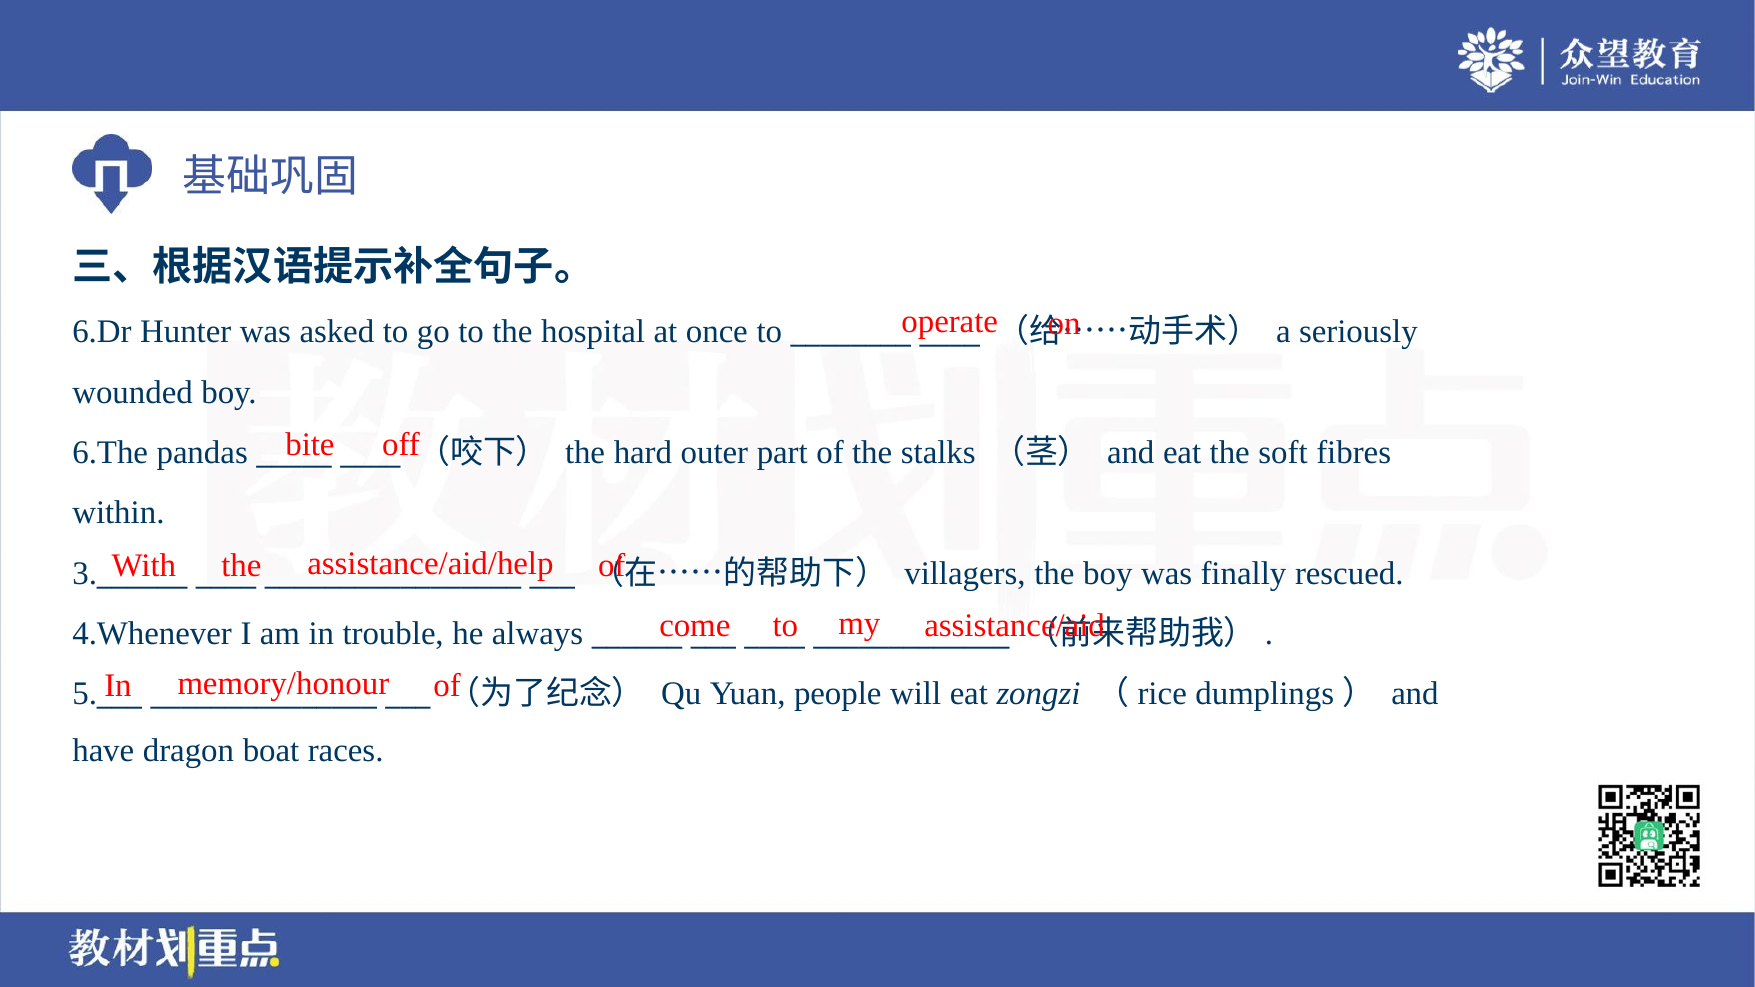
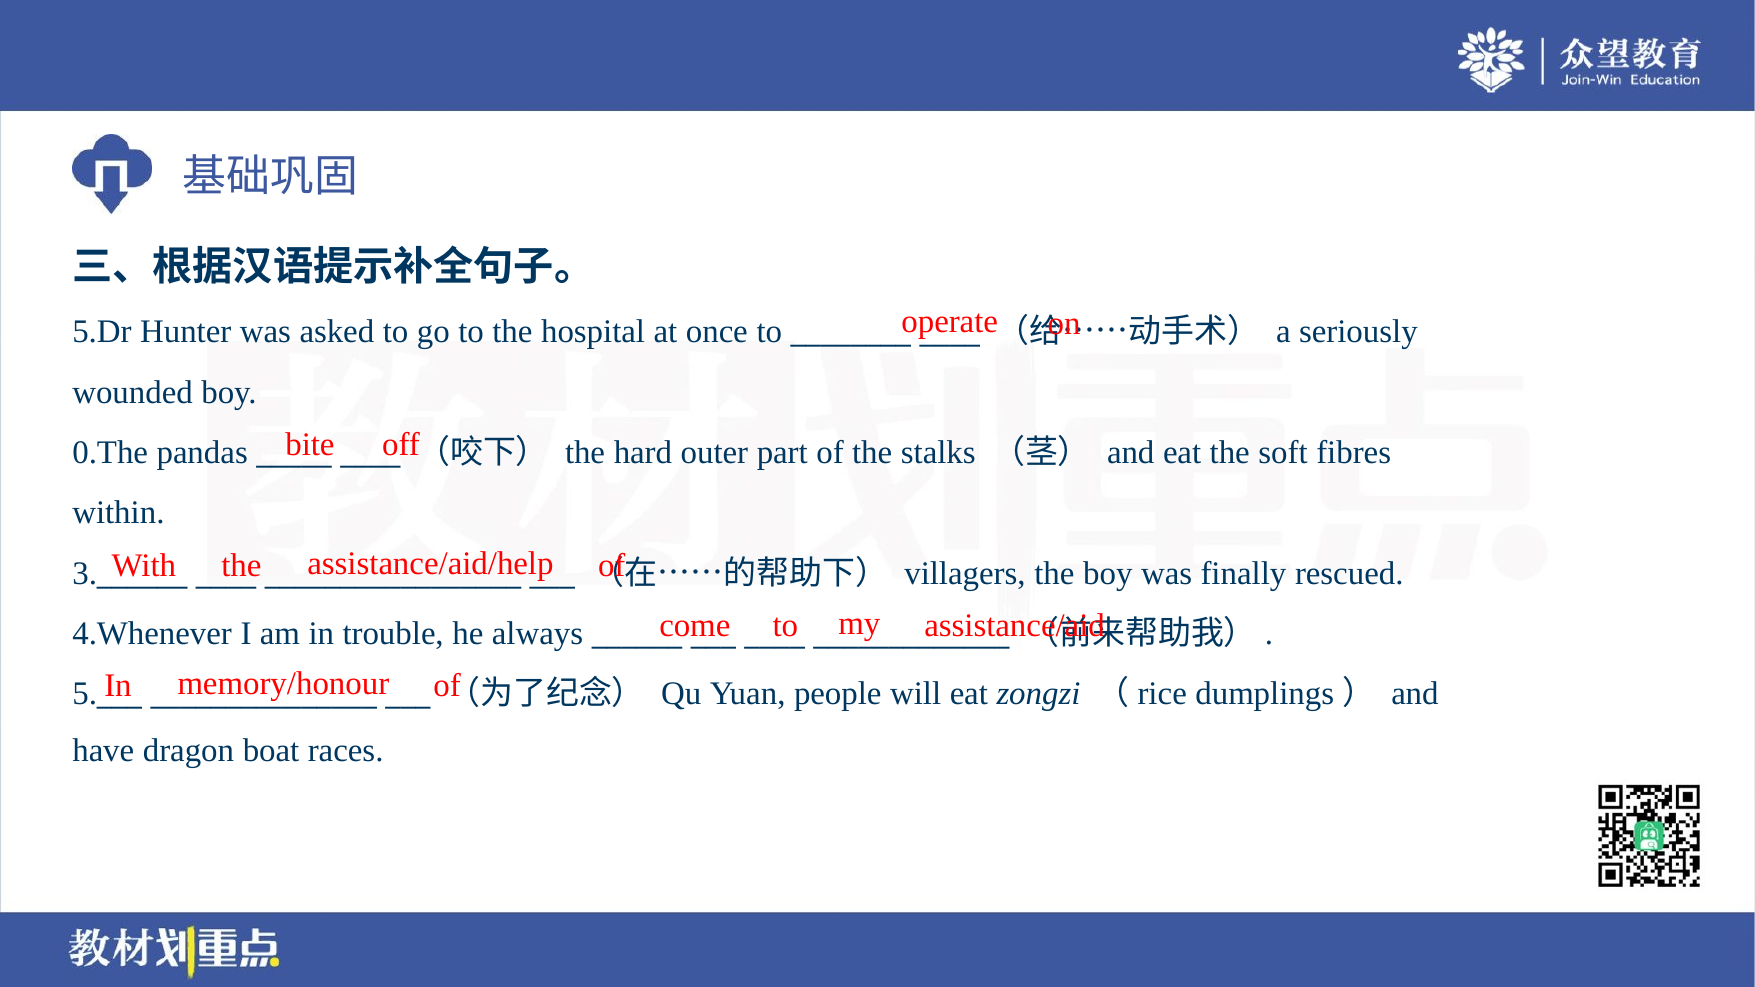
6.Dr: 6.Dr -> 5.Dr (102, 332)
6.The: 6.The -> 0.The (110, 453)
